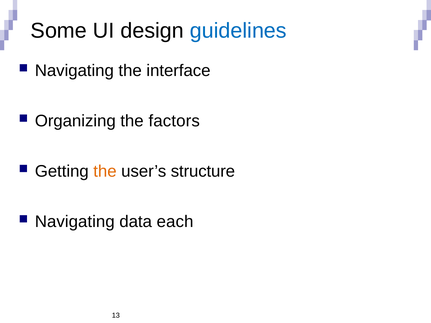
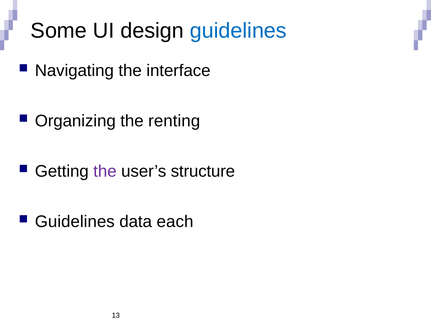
factors: factors -> renting (174, 121)
the colour: orange -> purple (105, 171)
Navigating: Navigating -> Guidelines (75, 222)
